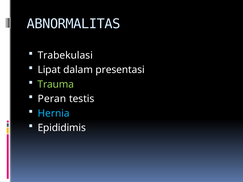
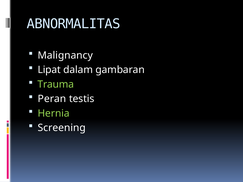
Trabekulasi: Trabekulasi -> Malignancy (65, 55)
presentasi: presentasi -> gambaran (120, 70)
Hernia colour: light blue -> light green (54, 113)
Epididimis: Epididimis -> Screening (62, 128)
